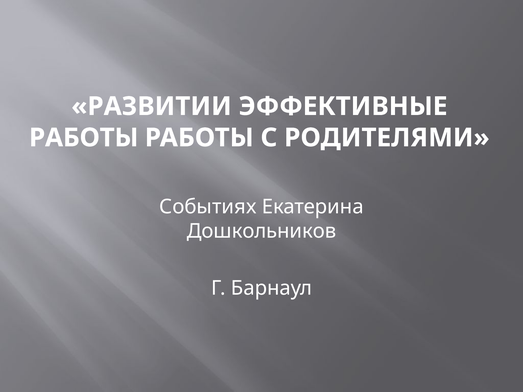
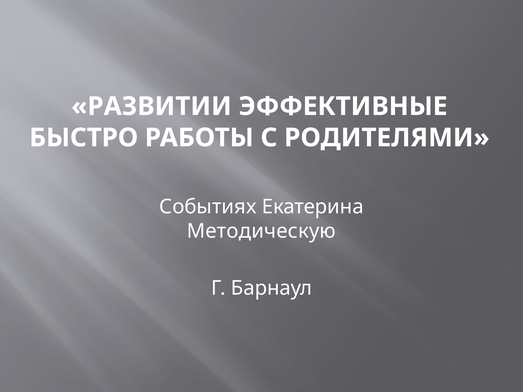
РАБОТЫ: РАБОТЫ -> БЫСТРО (84, 138)
Дошкольников: Дошкольников -> Методическую (261, 231)
